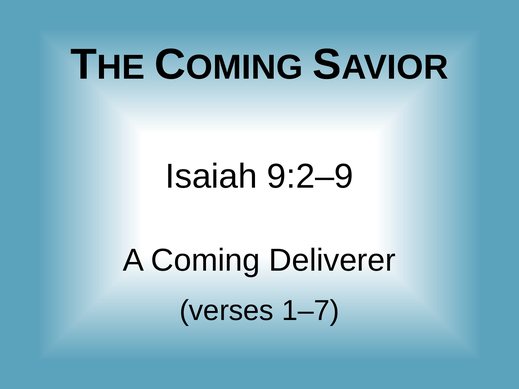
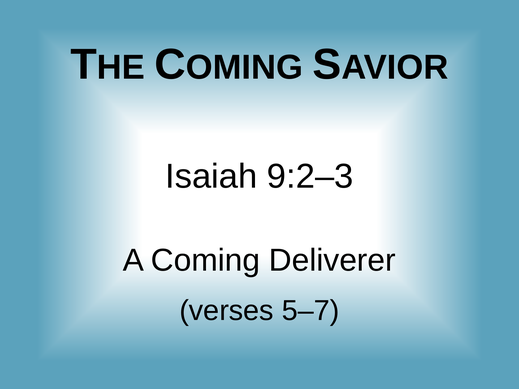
9:2–9: 9:2–9 -> 9:2–3 (310, 176)
1–7: 1–7 -> 5–7 (311, 311)
